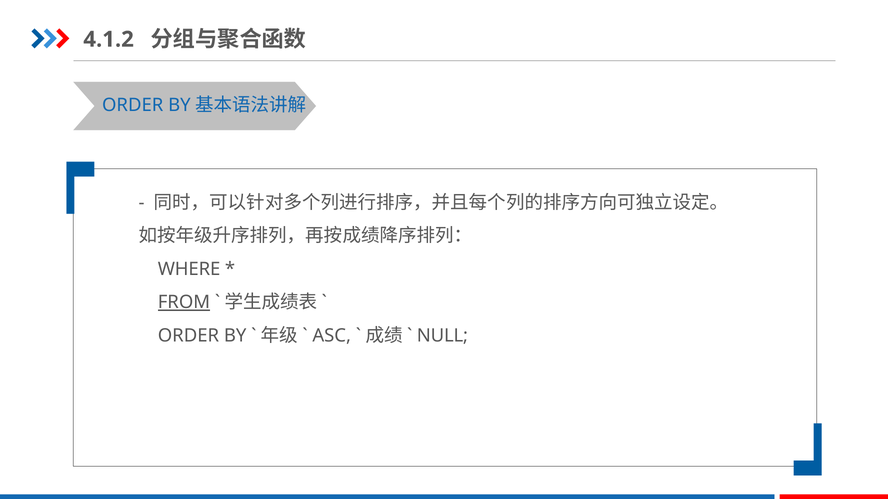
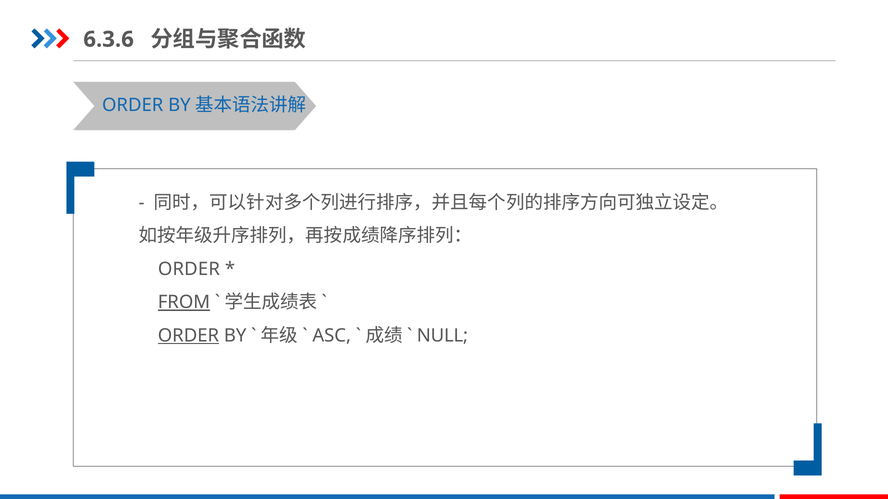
4.1.2: 4.1.2 -> 6.3.6 (109, 39)
WHERE: WHERE -> ORDER (189, 269)
ORDER underline: none -> present (188, 336)
